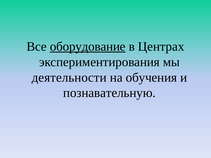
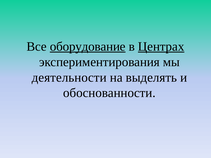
Центрах underline: none -> present (161, 47)
обучения: обучения -> выделять (151, 78)
познавательную: познавательную -> обоснованности (109, 93)
